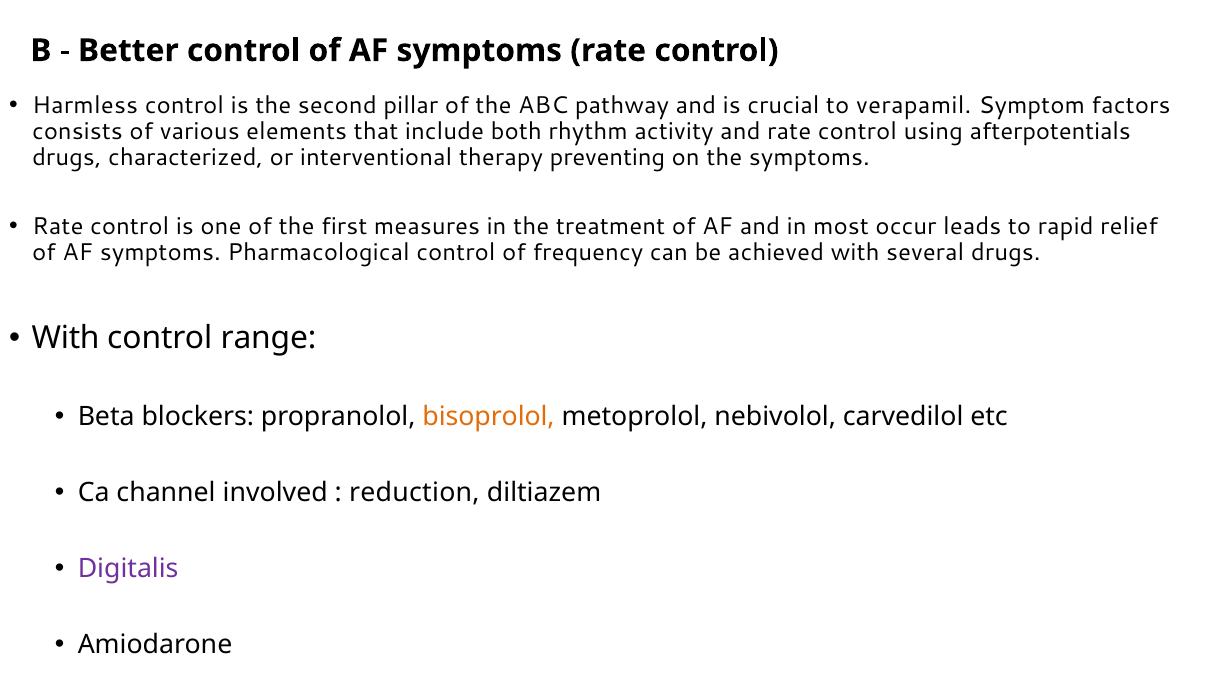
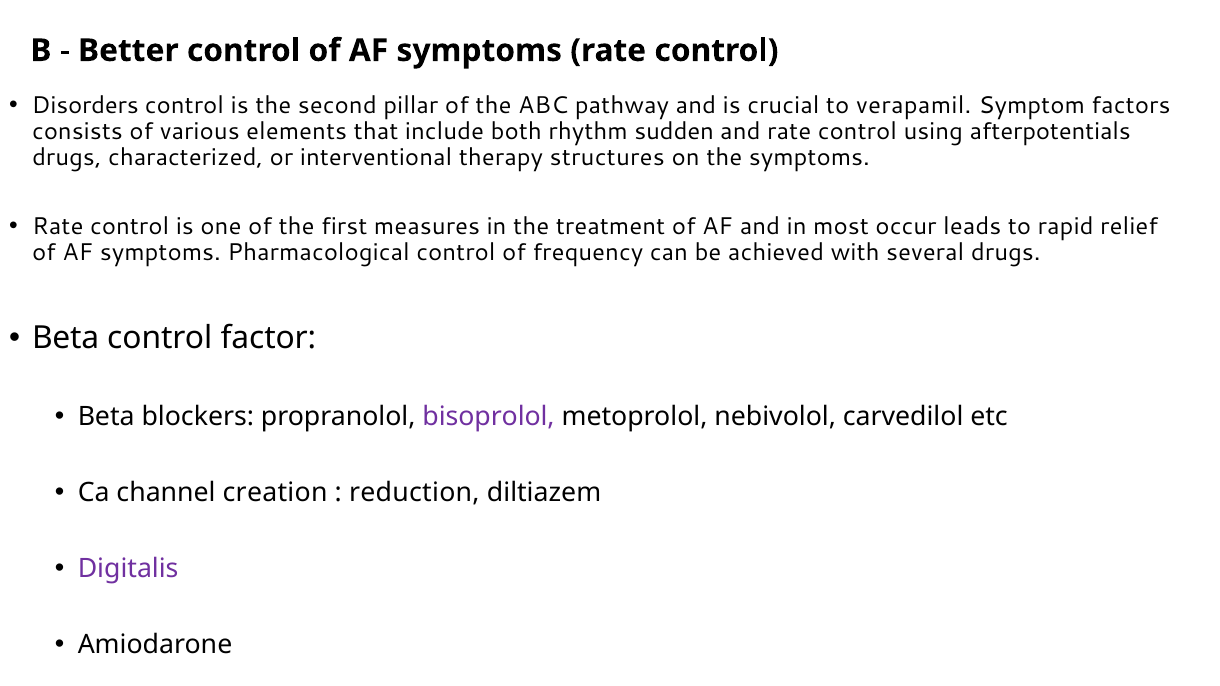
Harmless: Harmless -> Disorders (85, 106)
activity: activity -> sudden (674, 132)
preventing: preventing -> structures (607, 158)
With: With -> Beta (66, 338)
range: range -> factor (268, 338)
bisoprolol colour: orange -> purple (489, 417)
involved: involved -> creation (275, 493)
